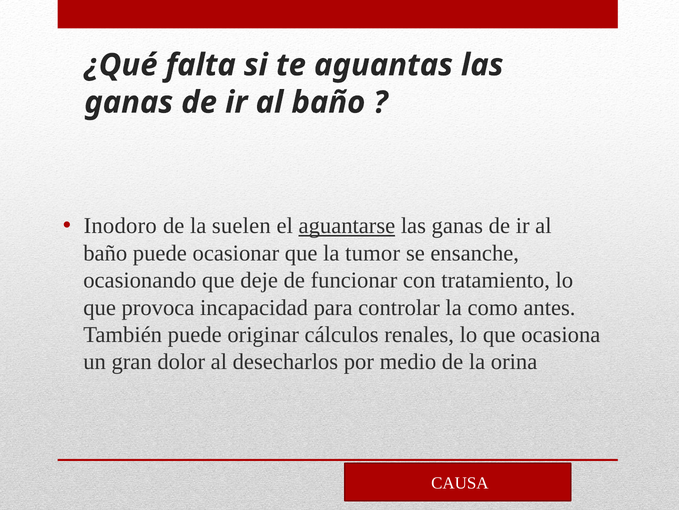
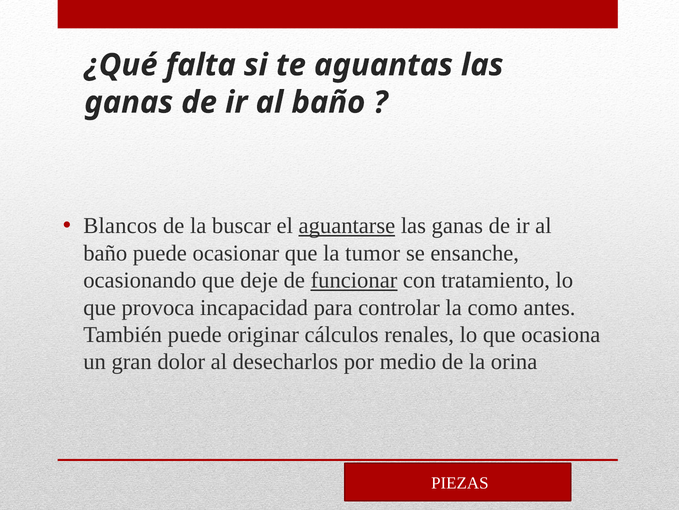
Inodoro: Inodoro -> Blancos (120, 226)
suelen: suelen -> buscar (241, 226)
funcionar underline: none -> present (354, 280)
CAUSA: CAUSA -> PIEZAS (460, 482)
